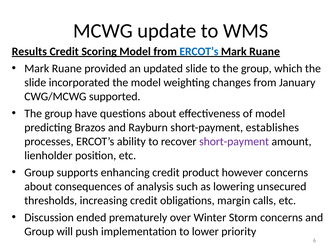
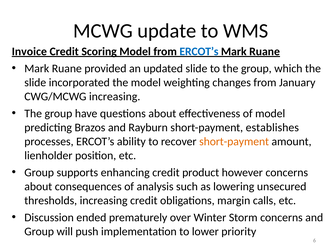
Results: Results -> Invoice (29, 51)
CWG/MCWG supported: supported -> increasing (115, 96)
short-payment colour: purple -> orange (234, 141)
